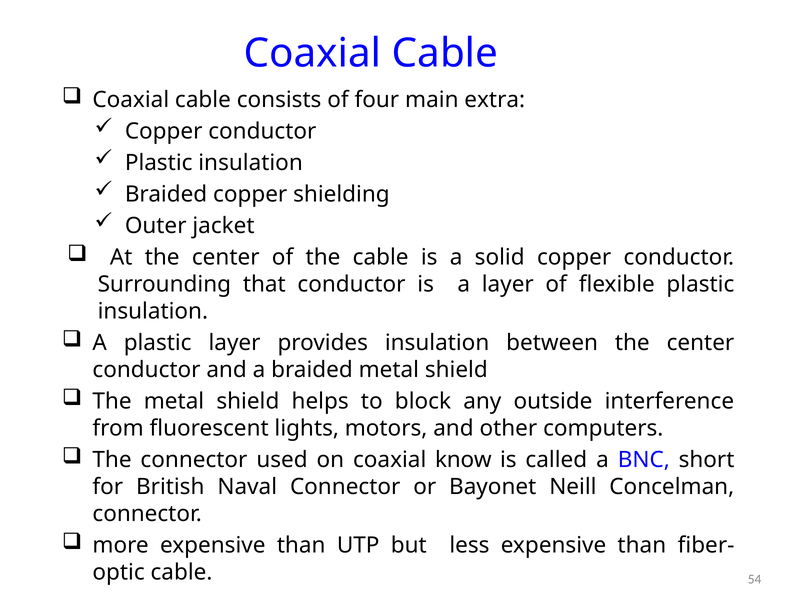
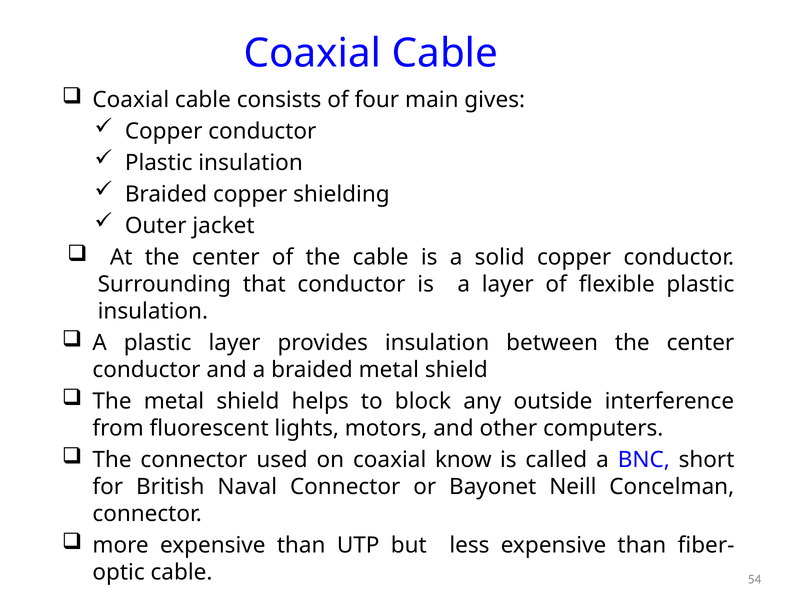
extra: extra -> gives (495, 100)
